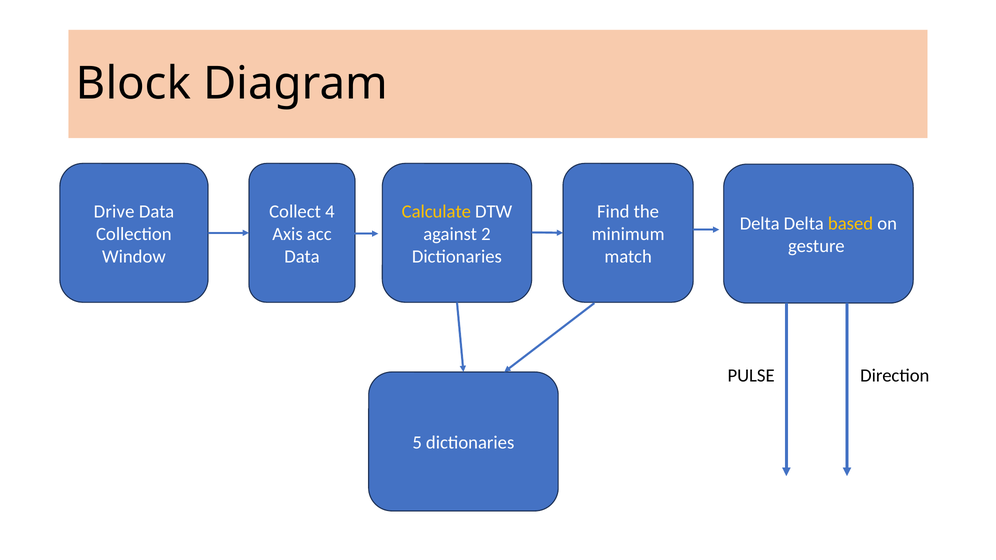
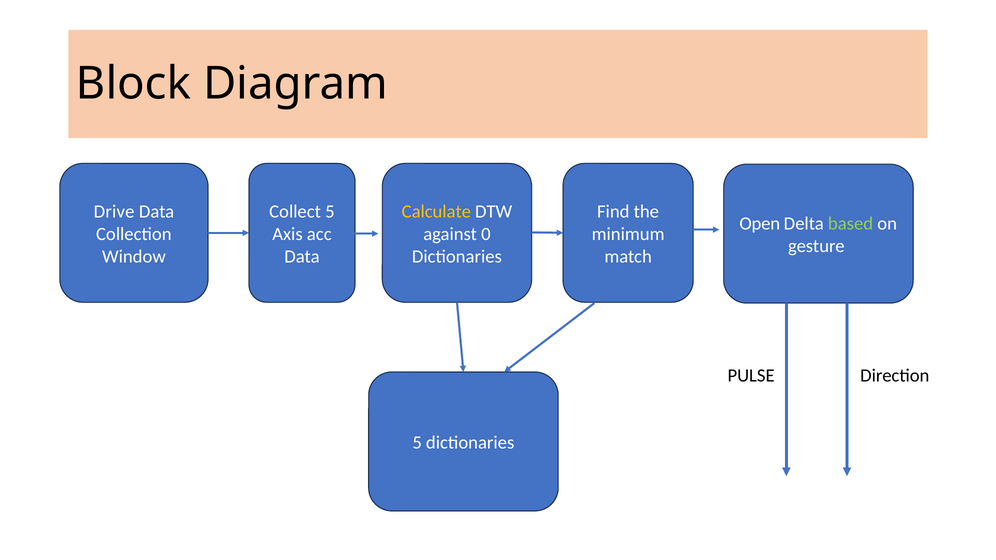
Collect 4: 4 -> 5 (330, 212)
Delta: Delta -> Open (760, 224)
based colour: yellow -> light green (851, 224)
2: 2 -> 0 (486, 234)
